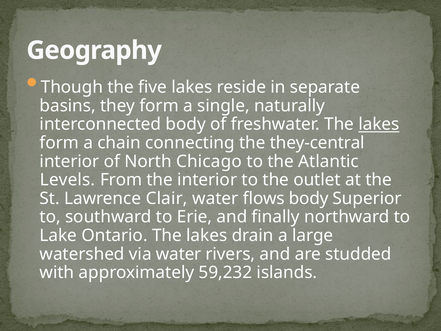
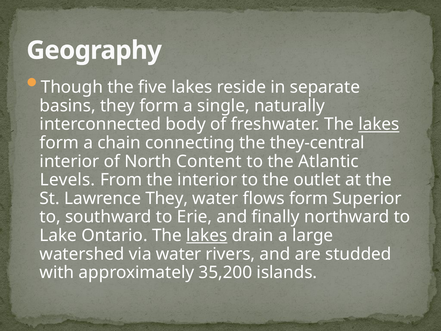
Chicago: Chicago -> Content (209, 161)
Lawrence Clair: Clair -> They (167, 198)
flows body: body -> form (309, 198)
lakes underline: none -> present (207, 235)
59,232: 59,232 -> 35,200 (225, 272)
